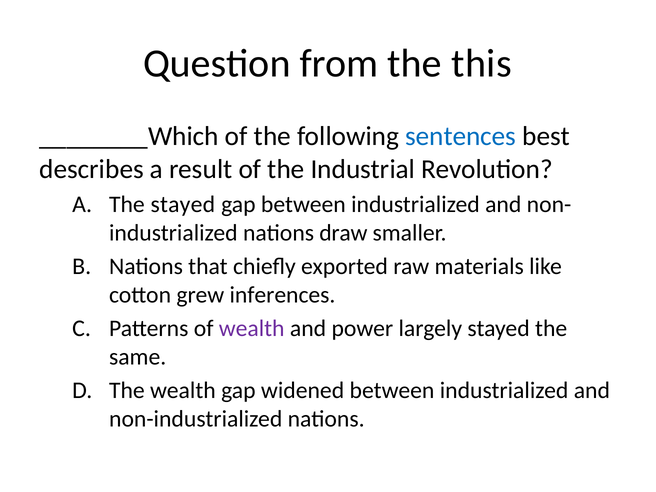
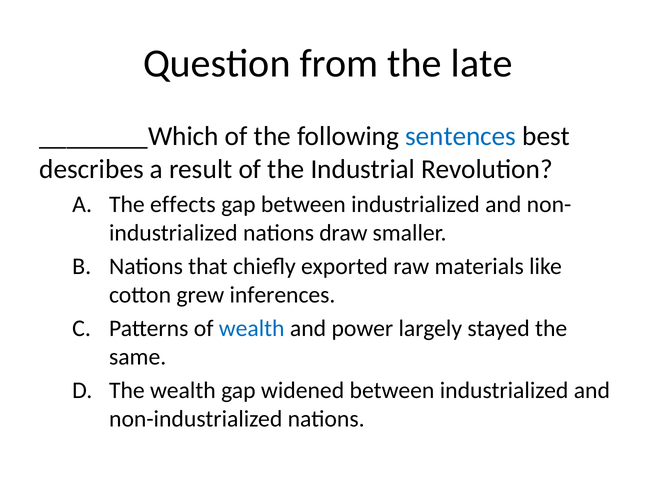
this: this -> late (482, 64)
The stayed: stayed -> effects (183, 205)
wealth colour: purple -> blue (252, 329)
